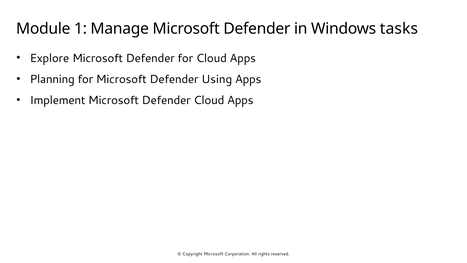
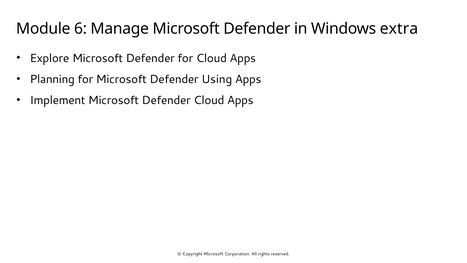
1: 1 -> 6 (80, 29)
tasks: tasks -> extra (399, 29)
